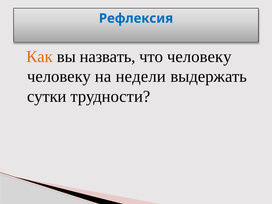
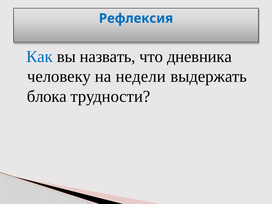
Как colour: orange -> blue (40, 57)
что человеку: человеку -> дневника (199, 57)
сутки: сутки -> блока (47, 96)
